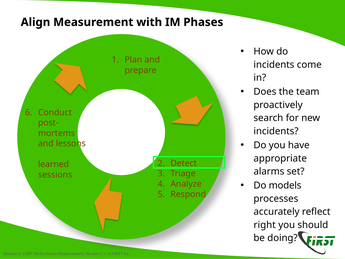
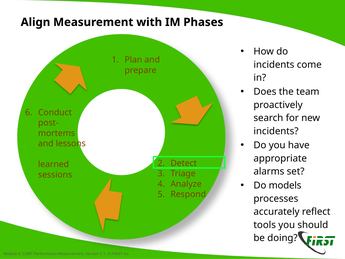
right: right -> tools (265, 225)
